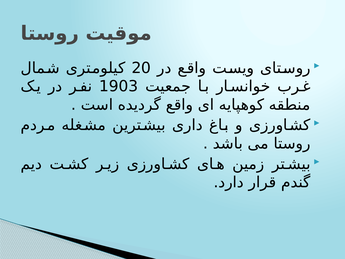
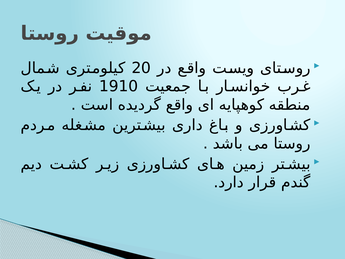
1903: 1903 -> 1910 (119, 86)
